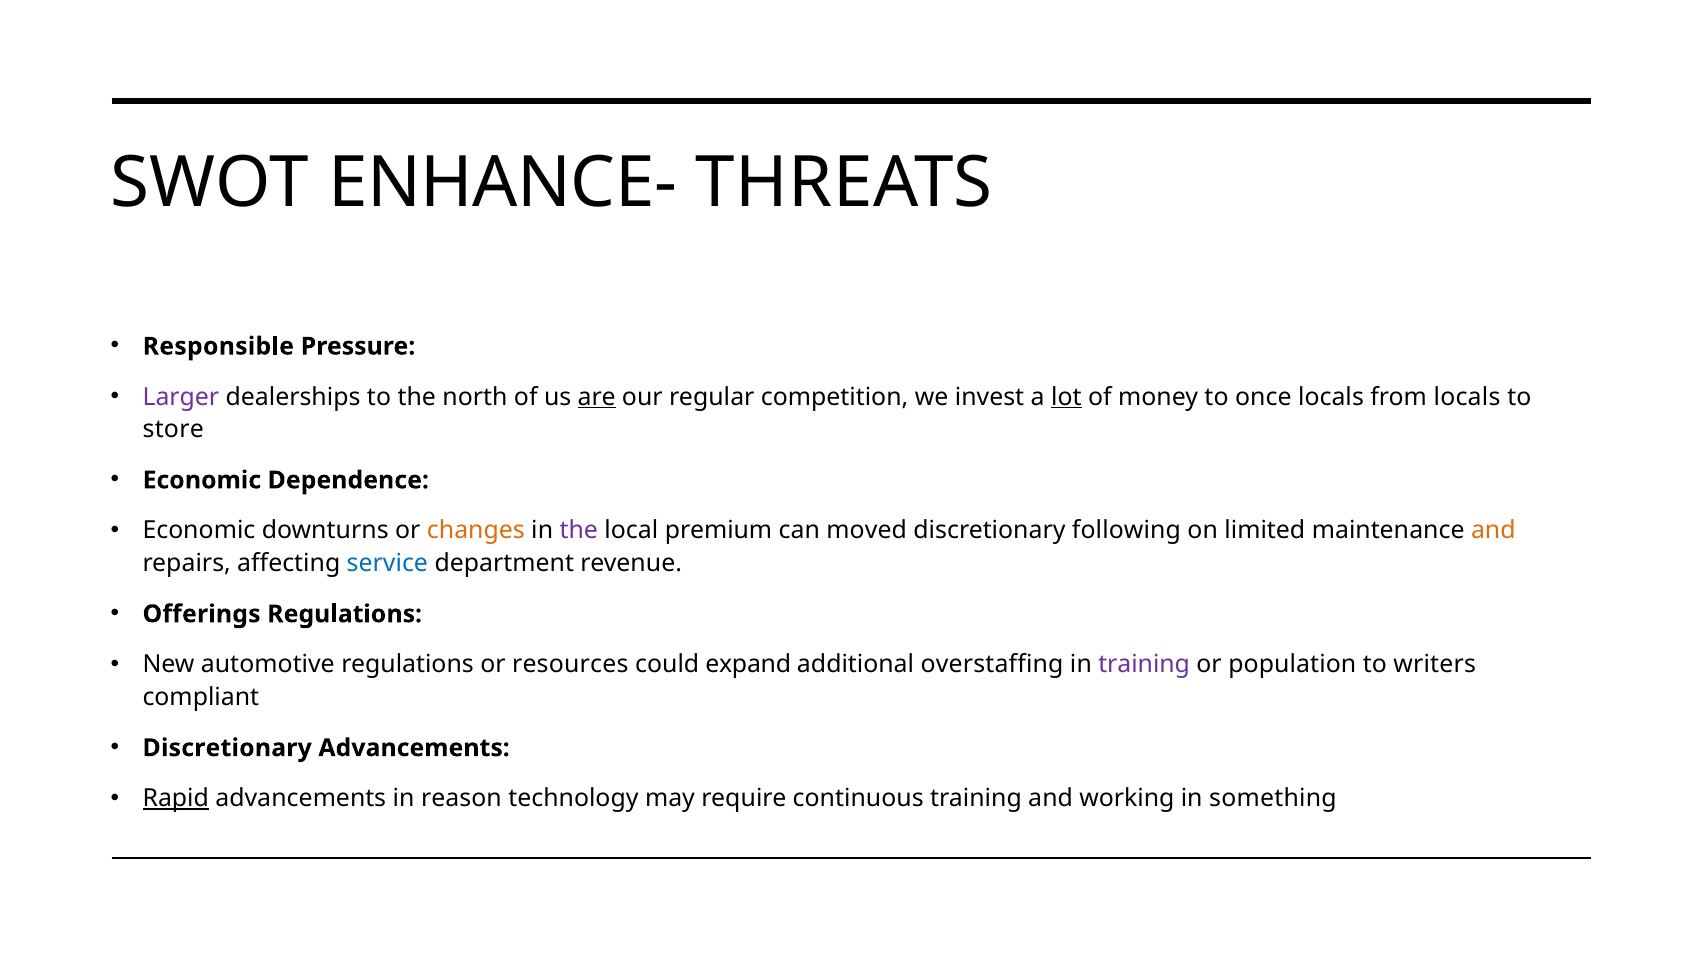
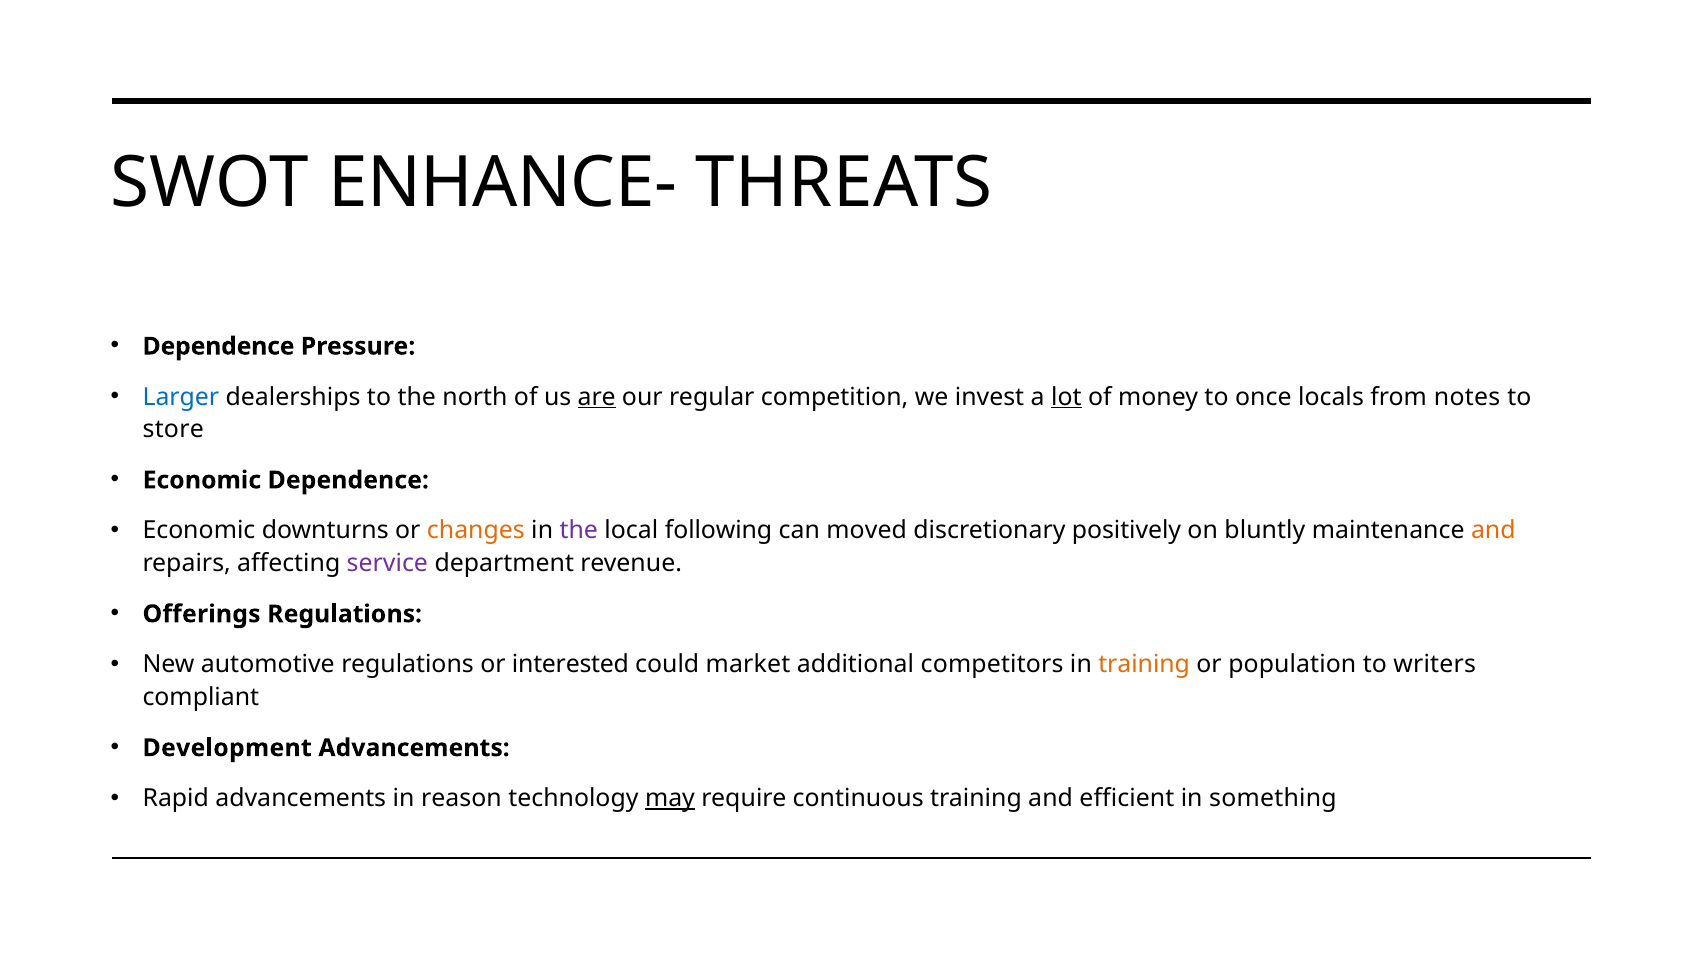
Responsible: Responsible -> Dependence (219, 346)
Larger colour: purple -> blue (181, 397)
from locals: locals -> notes (1467, 397)
premium: premium -> following (719, 531)
following: following -> positively (1126, 531)
limited: limited -> bluntly (1265, 531)
service colour: blue -> purple (387, 563)
resources: resources -> interested (570, 665)
expand: expand -> market (748, 665)
overstaffing: overstaffing -> competitors (992, 665)
training colour: purple -> orange (1144, 665)
Discretionary: Discretionary -> Development (227, 748)
Rapid underline: present -> none (176, 798)
may underline: none -> present (670, 798)
working: working -> efficient (1127, 798)
